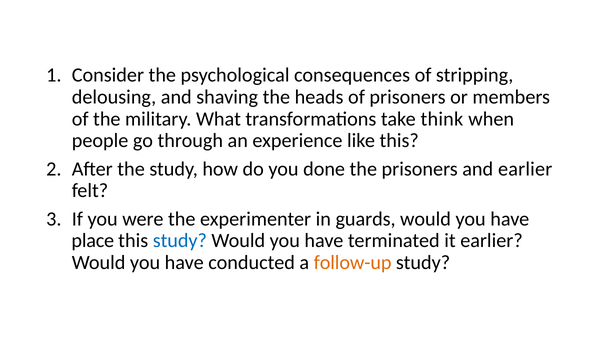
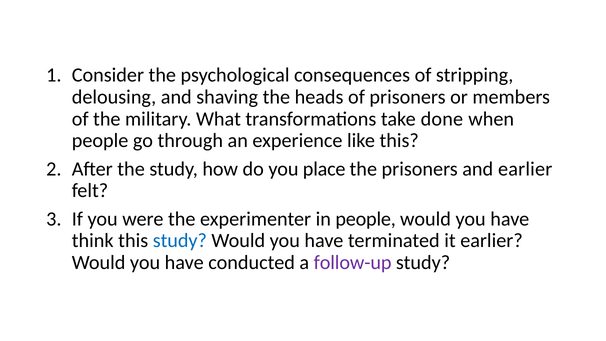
think: think -> done (442, 119)
done: done -> place (324, 169)
in guards: guards -> people (366, 219)
place: place -> think (93, 241)
follow-up colour: orange -> purple (353, 262)
